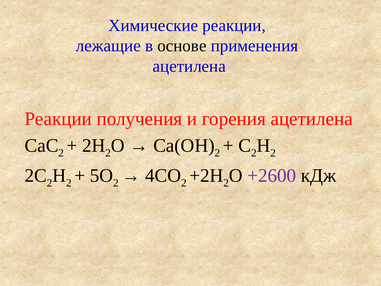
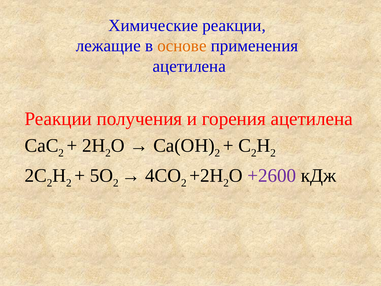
основе colour: black -> orange (182, 46)
